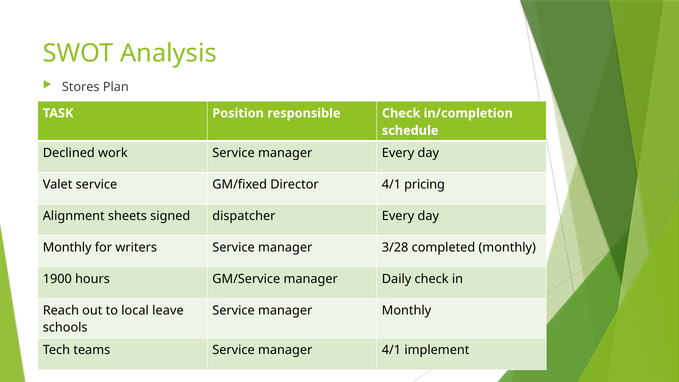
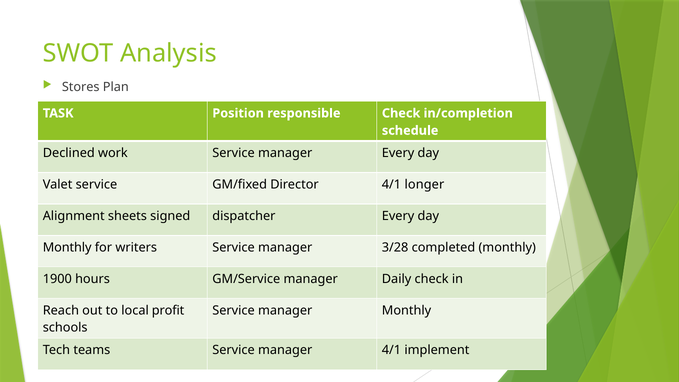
pricing: pricing -> longer (424, 184)
leave: leave -> profit (168, 310)
